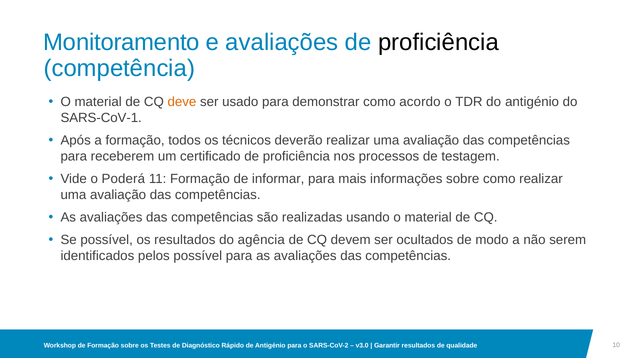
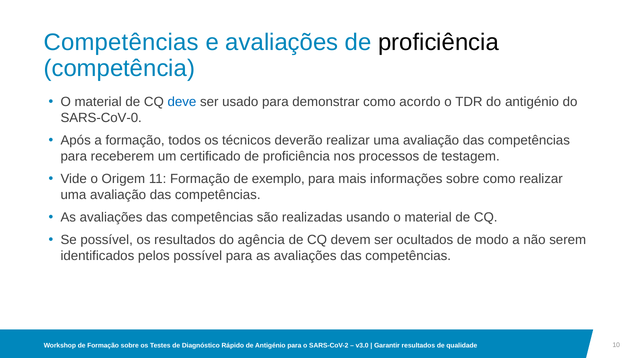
Monitoramento: Monitoramento -> Competências (121, 42)
deve colour: orange -> blue (182, 102)
SARS-CoV-1: SARS-CoV-1 -> SARS-CoV-0 (101, 118)
Poderá: Poderá -> Origem (123, 179)
informar: informar -> exemplo (278, 179)
